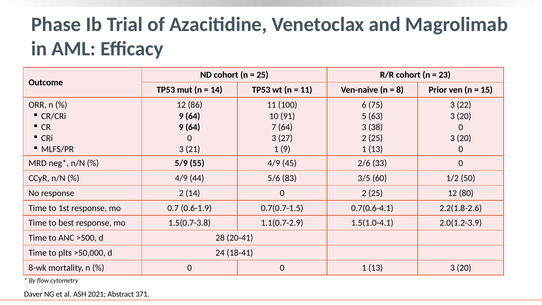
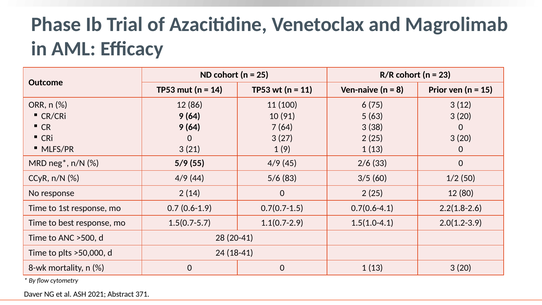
3 22: 22 -> 12 (464, 105)
1.5(0.7-3.8: 1.5(0.7-3.8 -> 1.5(0.7-5.7 (190, 223)
